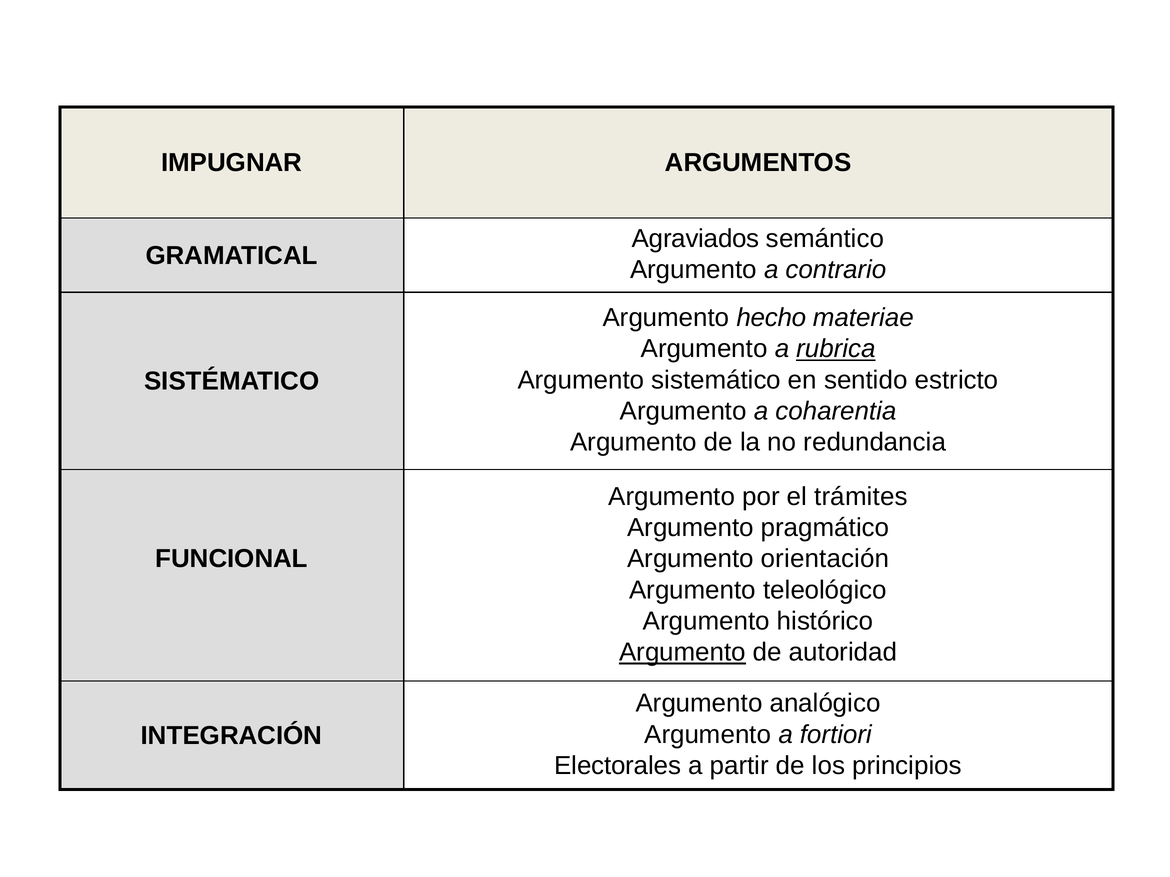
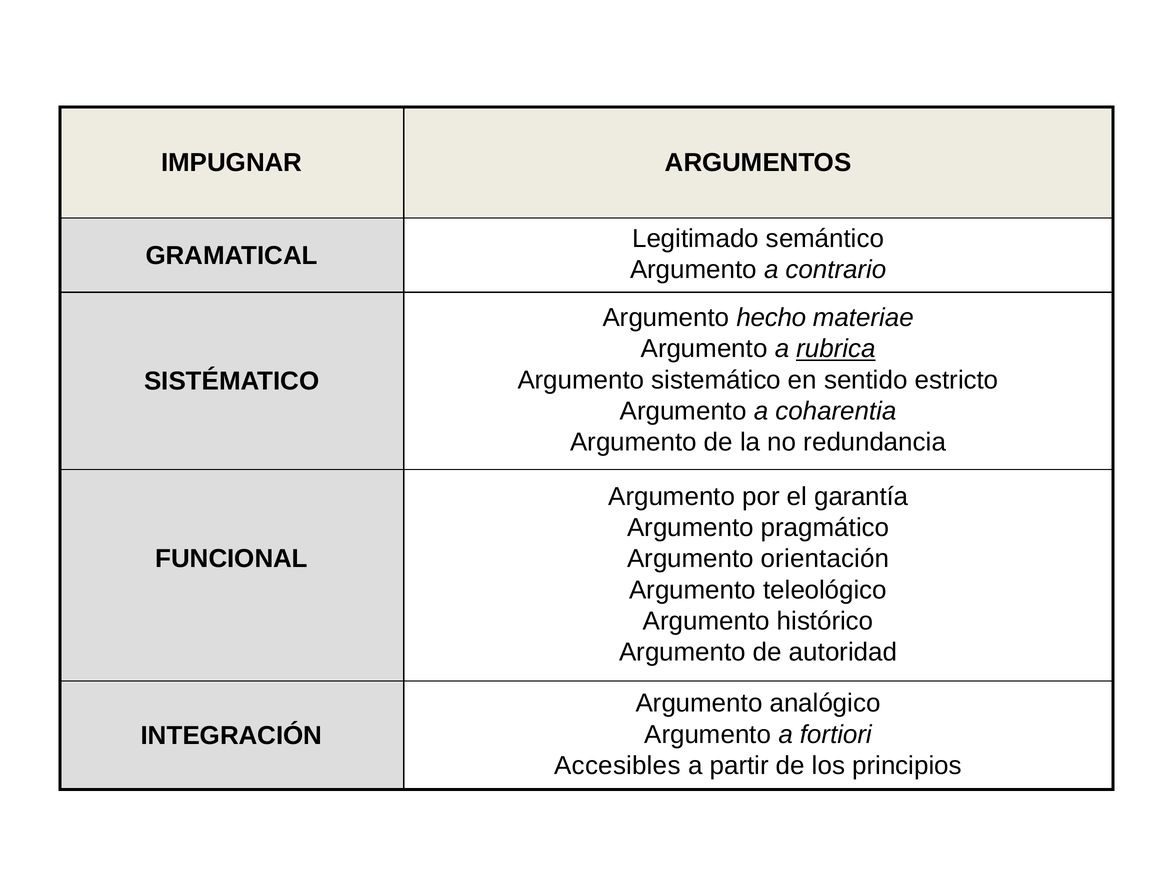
Agraviados: Agraviados -> Legitimado (696, 239)
trámites: trámites -> garantía (861, 497)
Argumento underline: present -> none (682, 653)
Electorales: Electorales -> Accesibles (617, 766)
